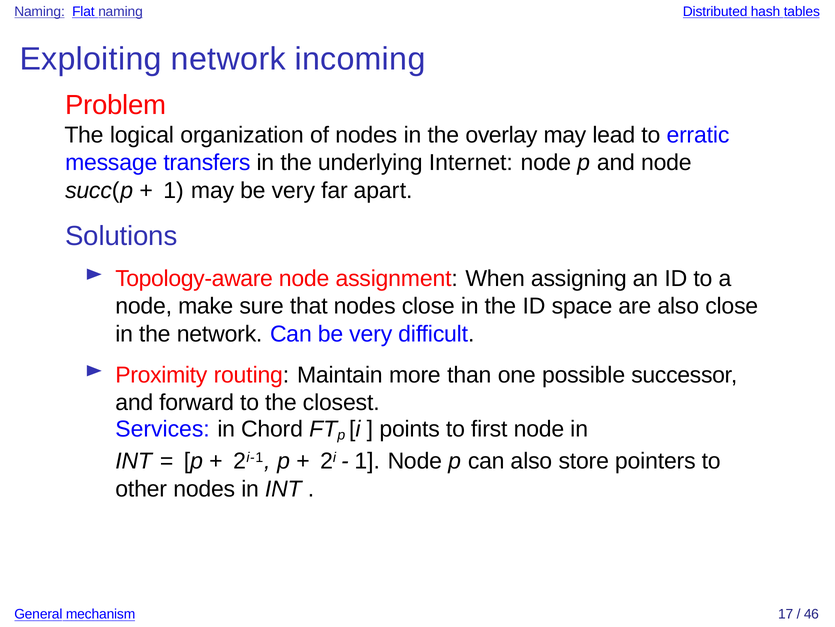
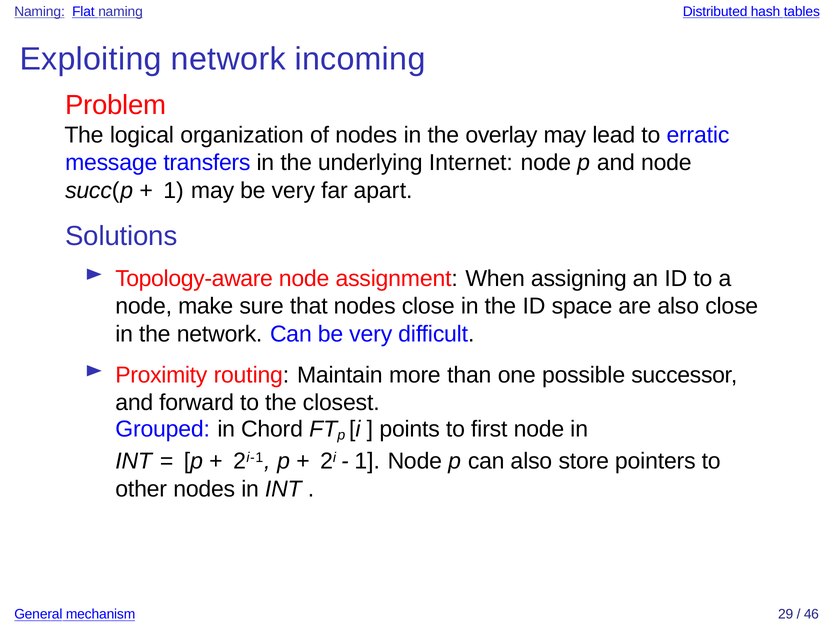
Services: Services -> Grouped (163, 429)
17: 17 -> 29 (786, 614)
